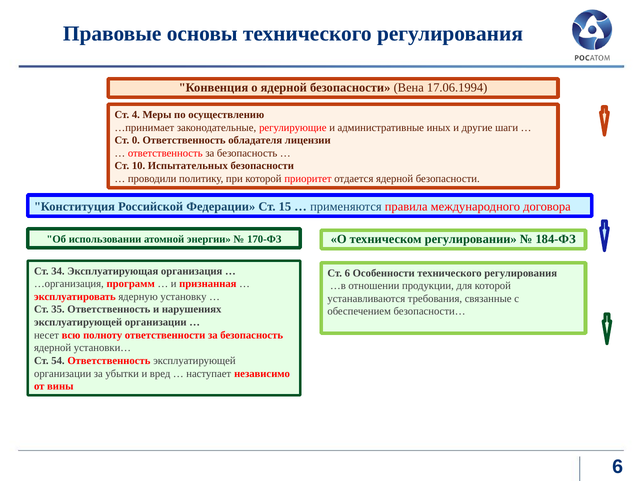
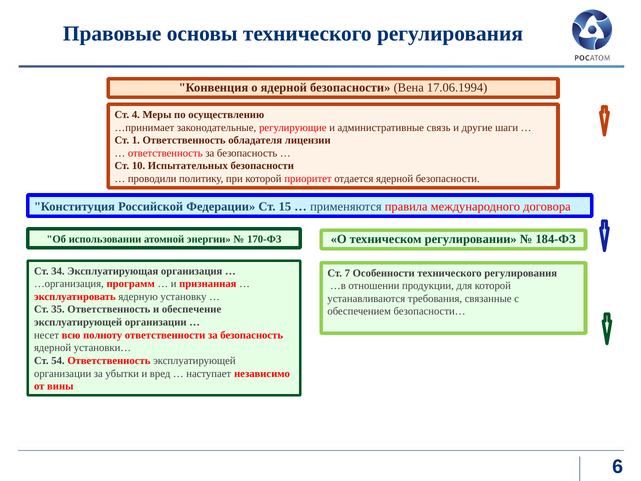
иных: иных -> связь (439, 127)
0: 0 -> 1 (136, 140)
Ст 6: 6 -> 7 (347, 273)
нарушениях: нарушениях -> обеспечение (192, 309)
